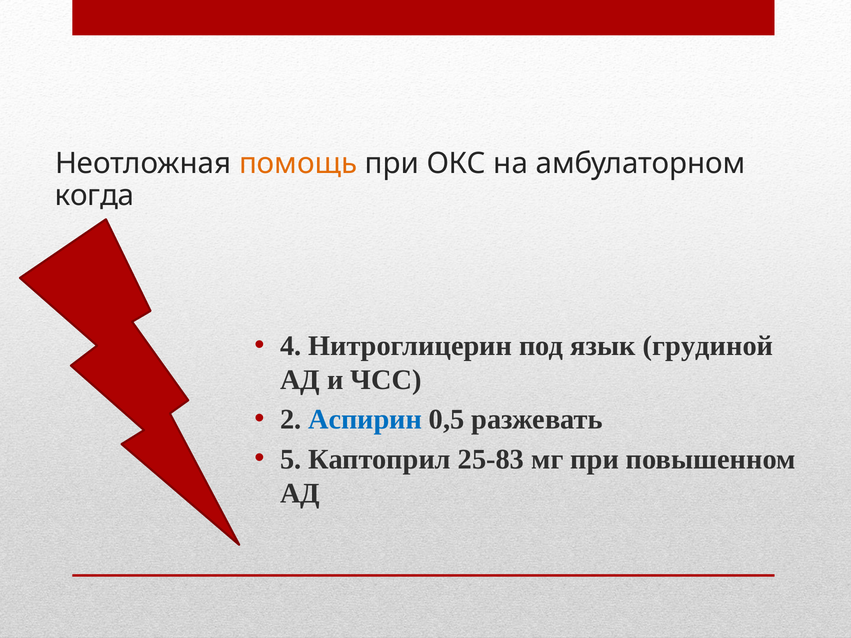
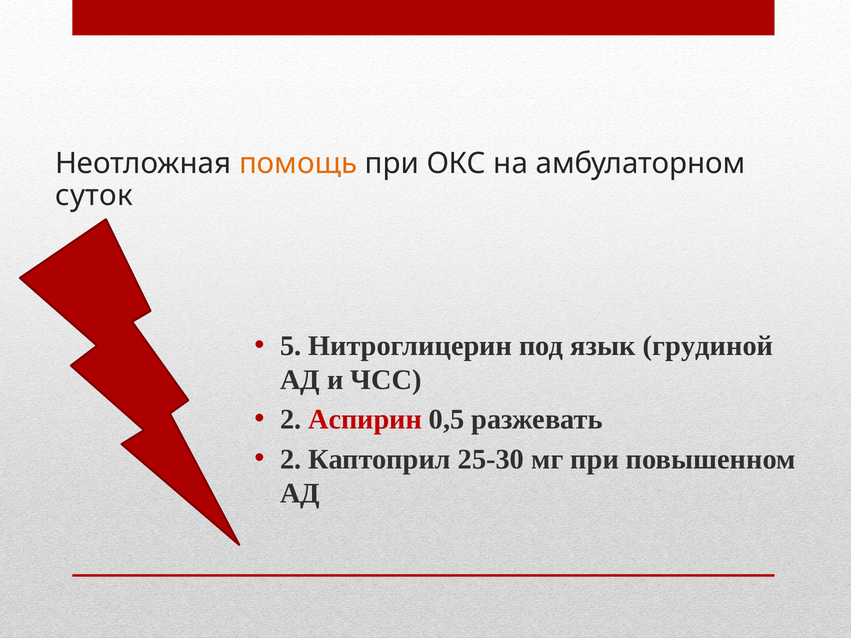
когда: когда -> суток (94, 196)
4: 4 -> 5 (291, 346)
Аспирин colour: blue -> red (365, 420)
5: 5 -> 2 (291, 459)
25-83: 25-83 -> 25-30 (491, 459)
